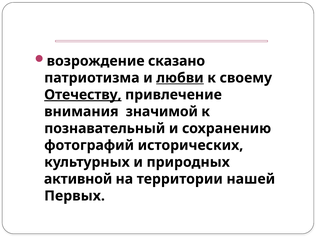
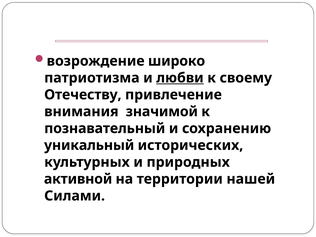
сказано: сказано -> широко (177, 61)
Отечеству underline: present -> none (83, 95)
фотографий: фотографий -> уникальный (89, 145)
Первых: Первых -> Силами (75, 196)
